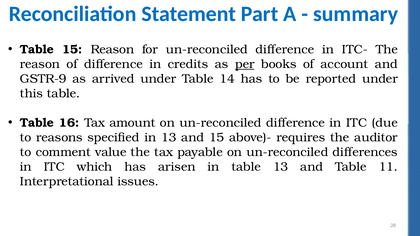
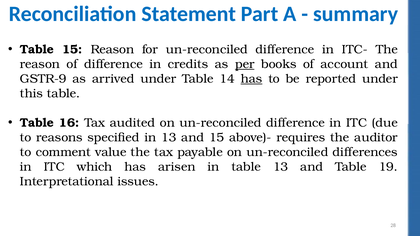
has underline: none -> present (252, 79)
amount: amount -> audited (132, 123)
11: 11 -> 19 (388, 167)
